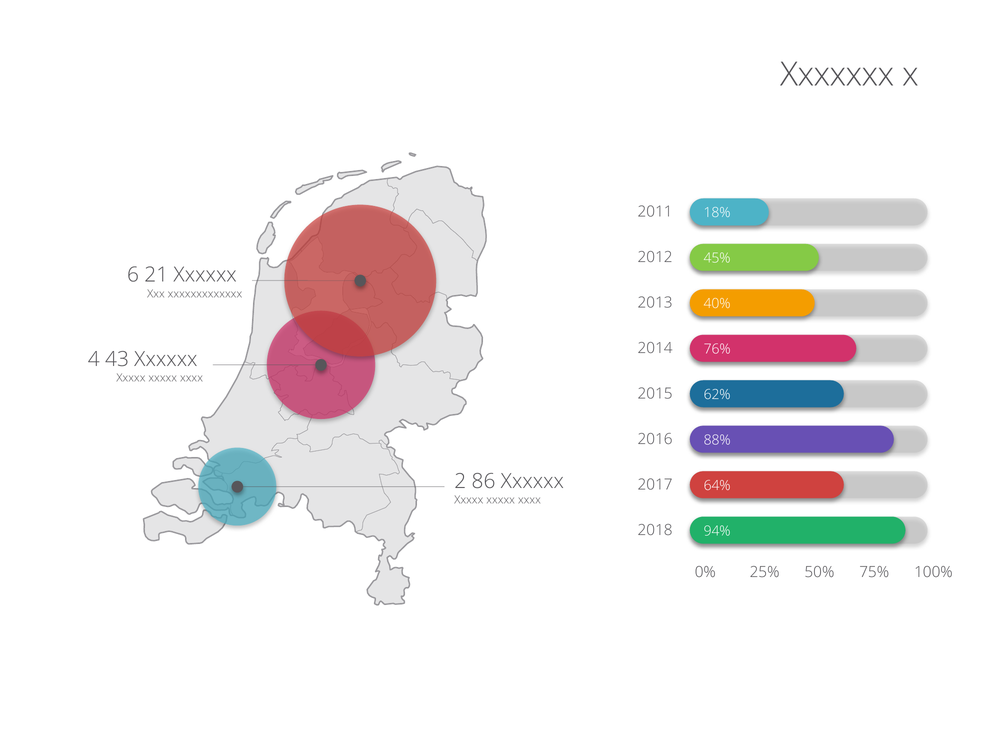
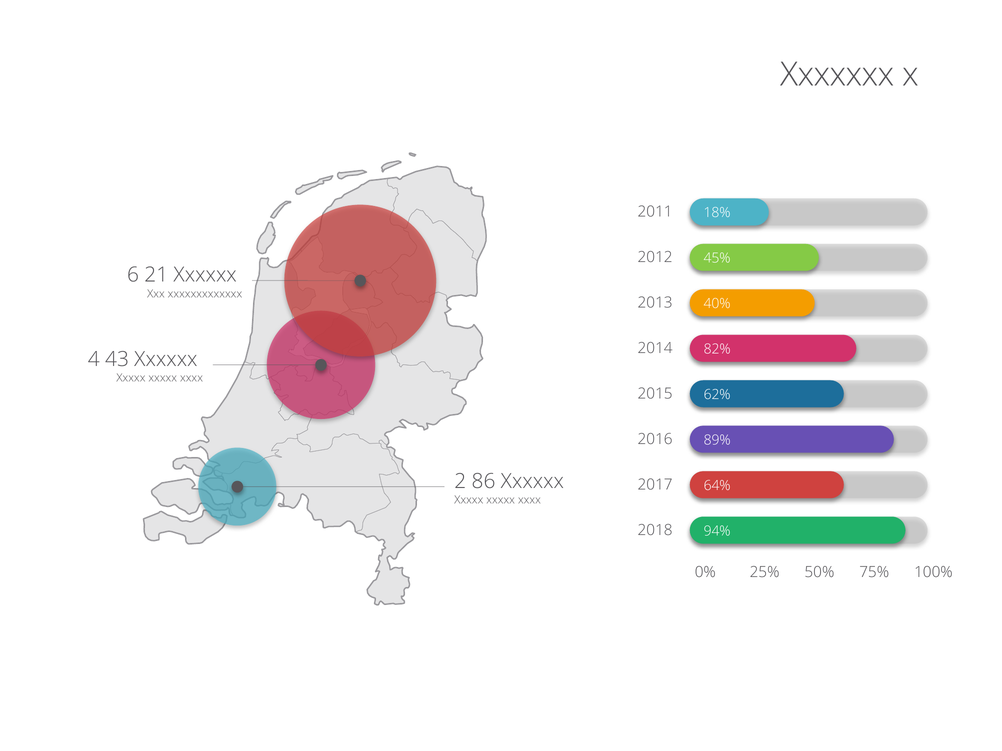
76%: 76% -> 82% (717, 349)
88%: 88% -> 89% (717, 440)
